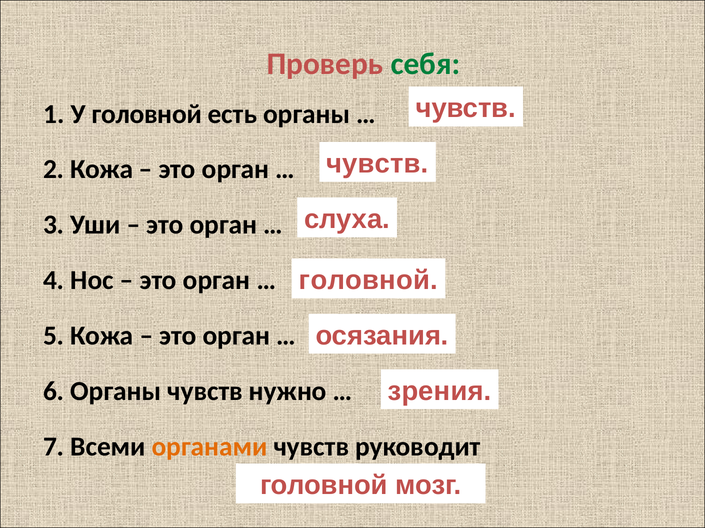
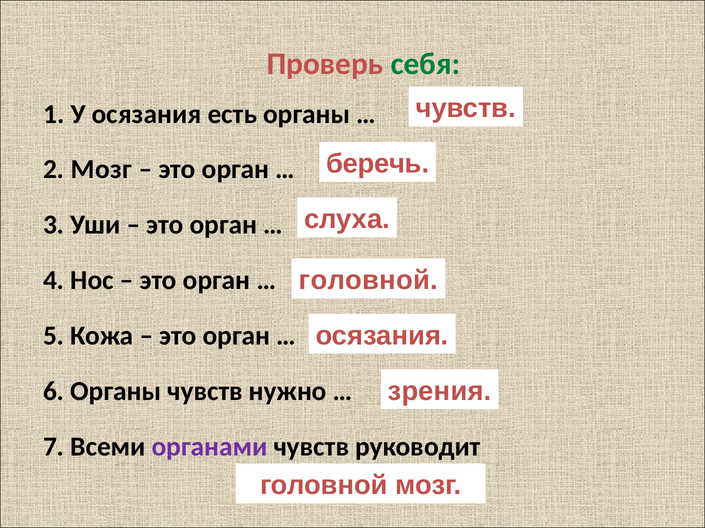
У головной: головной -> осязания (147, 114)
чувств: чувств -> беречь (378, 164)
2 Кожа: Кожа -> Мозг (101, 170)
органами colour: orange -> purple (210, 447)
